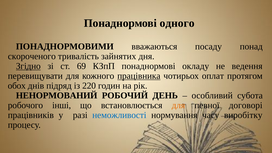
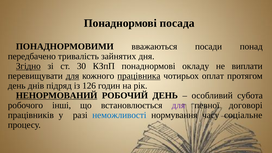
одного: одного -> посада (177, 23)
посаду: посаду -> посади (209, 46)
скороченого: скороченого -> передбачено (32, 56)
69: 69 -> 30 (81, 66)
ведення: ведення -> виплати (247, 66)
для underline: none -> present (72, 76)
обох: обох -> день (17, 86)
220: 220 -> 126 (89, 86)
НЕНОРМОВАНИЙ underline: none -> present (57, 95)
для colour: orange -> purple (178, 105)
виробітку: виробітку -> соціальне (243, 115)
